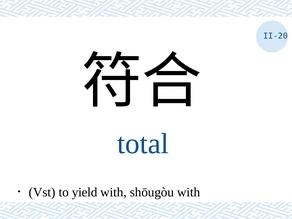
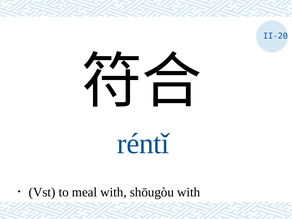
total: total -> réntǐ (143, 144)
yield: yield -> meal (85, 192)
